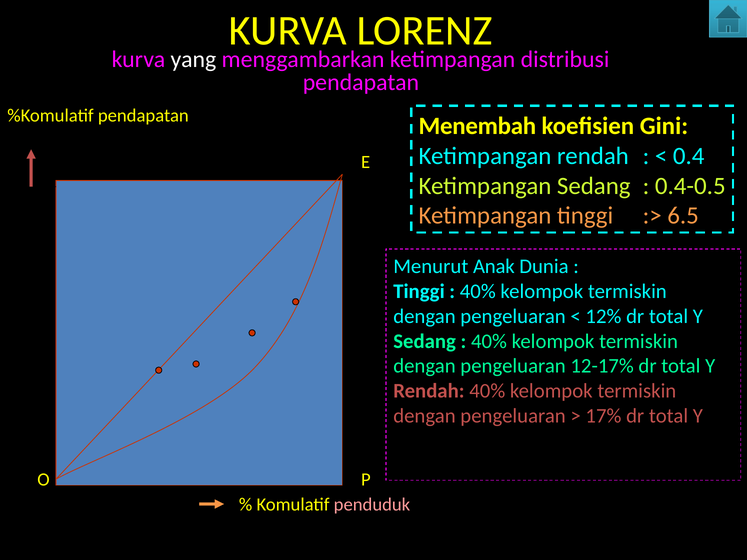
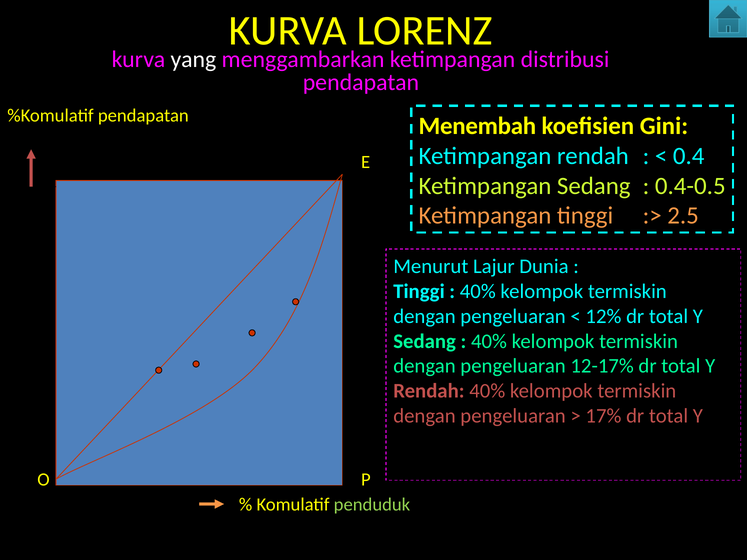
6.5: 6.5 -> 2.5 (683, 216)
Anak: Anak -> Lajur (494, 267)
penduduk colour: pink -> light green (372, 505)
